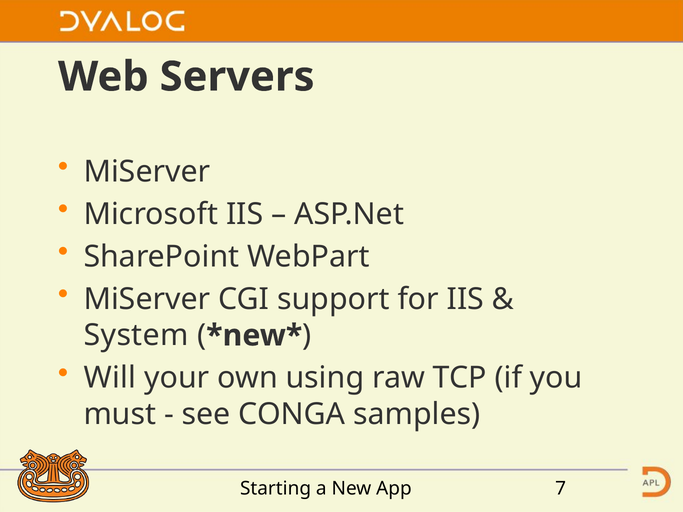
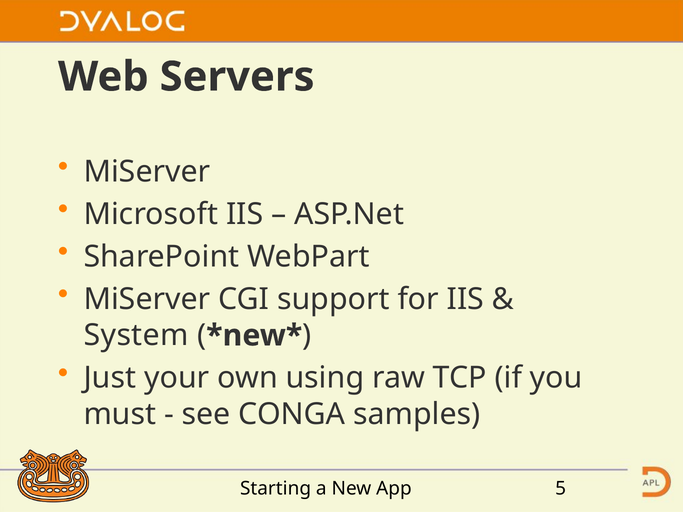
Will: Will -> Just (110, 378)
7: 7 -> 5 (561, 488)
